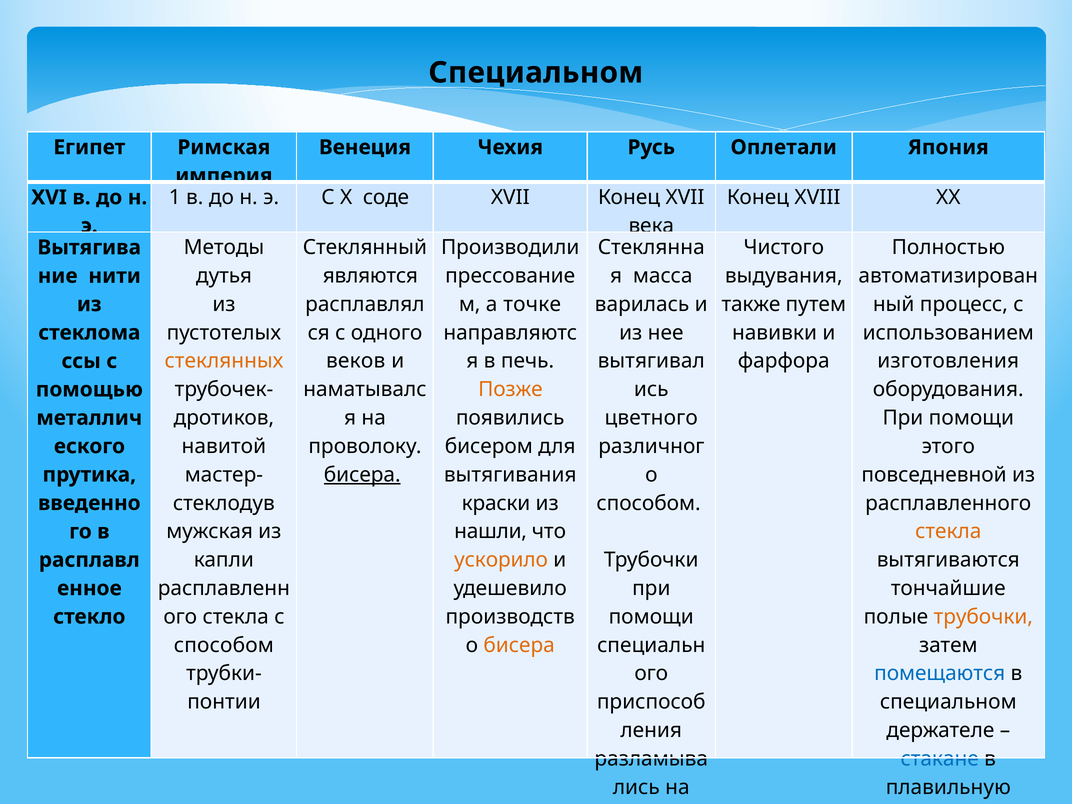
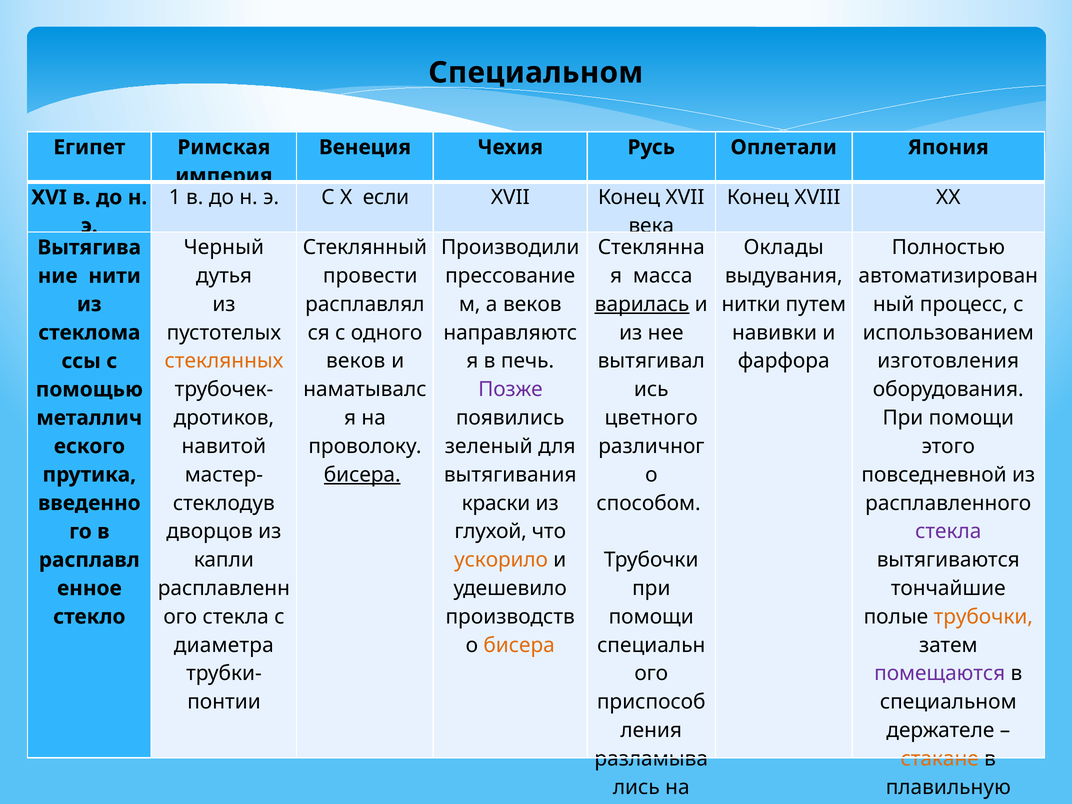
соде: соде -> если (386, 197)
Методы: Методы -> Черный (224, 247)
Чистого: Чистого -> Оклады (784, 247)
являются: являются -> провести (370, 276)
а точке: точке -> веков (532, 304)
варилась underline: none -> present (642, 304)
также: также -> нитки (751, 304)
Позже colour: orange -> purple (510, 390)
бисером: бисером -> зеленый (489, 446)
мужская: мужская -> дворцов (210, 532)
нашли: нашли -> глухой (491, 532)
стекла colour: orange -> purple (948, 532)
способом: способом -> диаметра (224, 645)
помещаются colour: blue -> purple (940, 674)
стакане colour: blue -> orange (940, 759)
